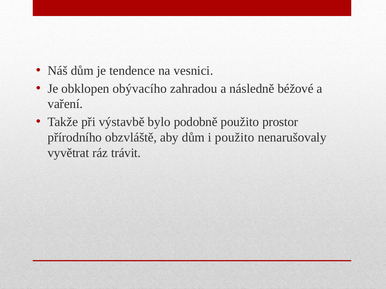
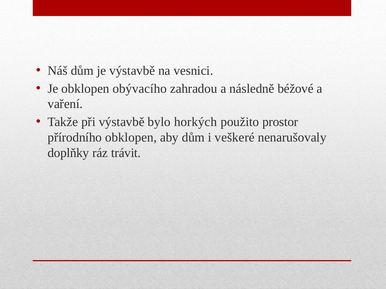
je tendence: tendence -> výstavbě (132, 71)
podobně: podobně -> horkých (196, 122)
přírodního obzvláště: obzvláště -> obklopen (131, 138)
i použito: použito -> veškeré (235, 138)
vyvětrat: vyvětrat -> doplňky (68, 153)
